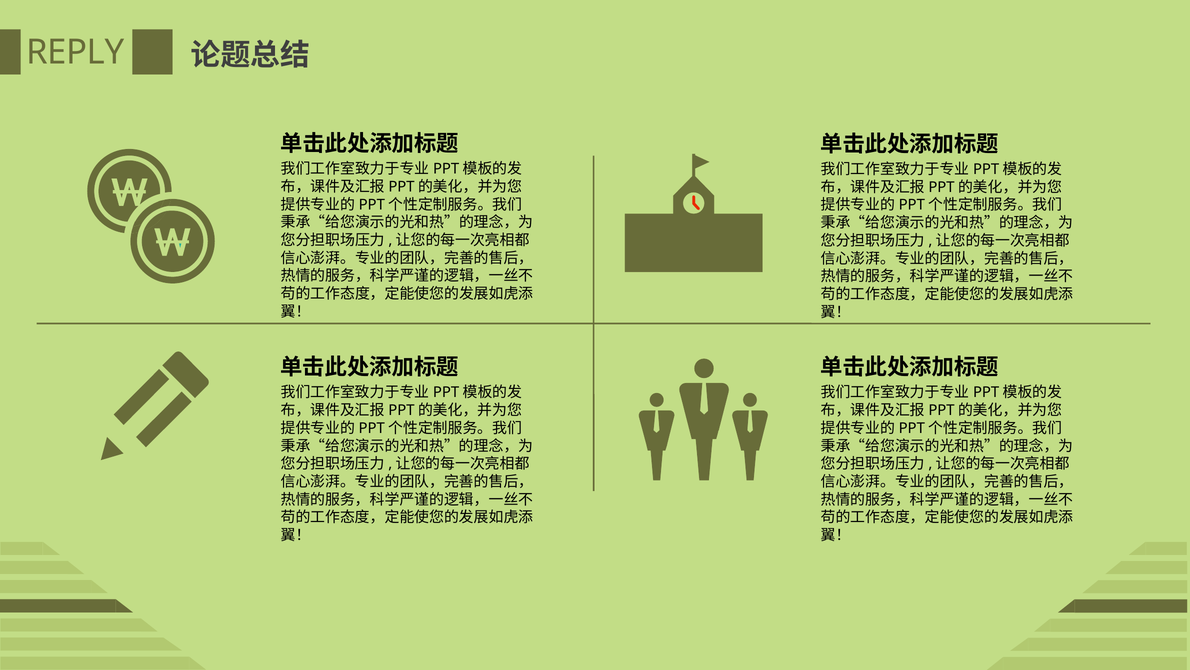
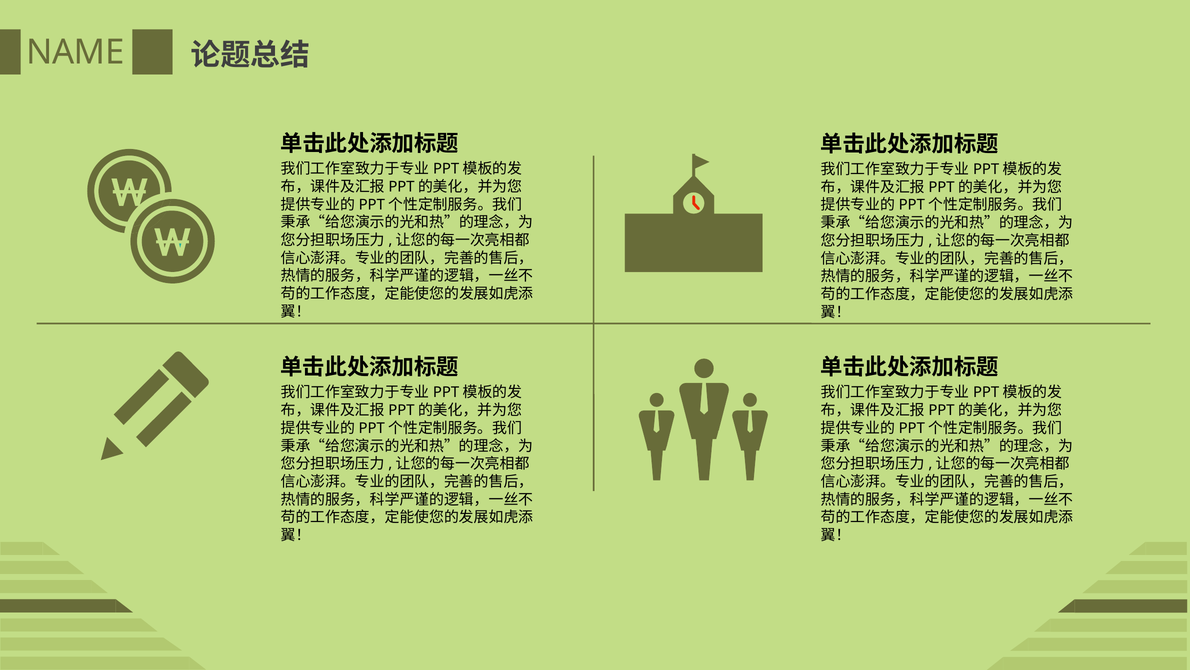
REPLY: REPLY -> NAME (75, 52)
